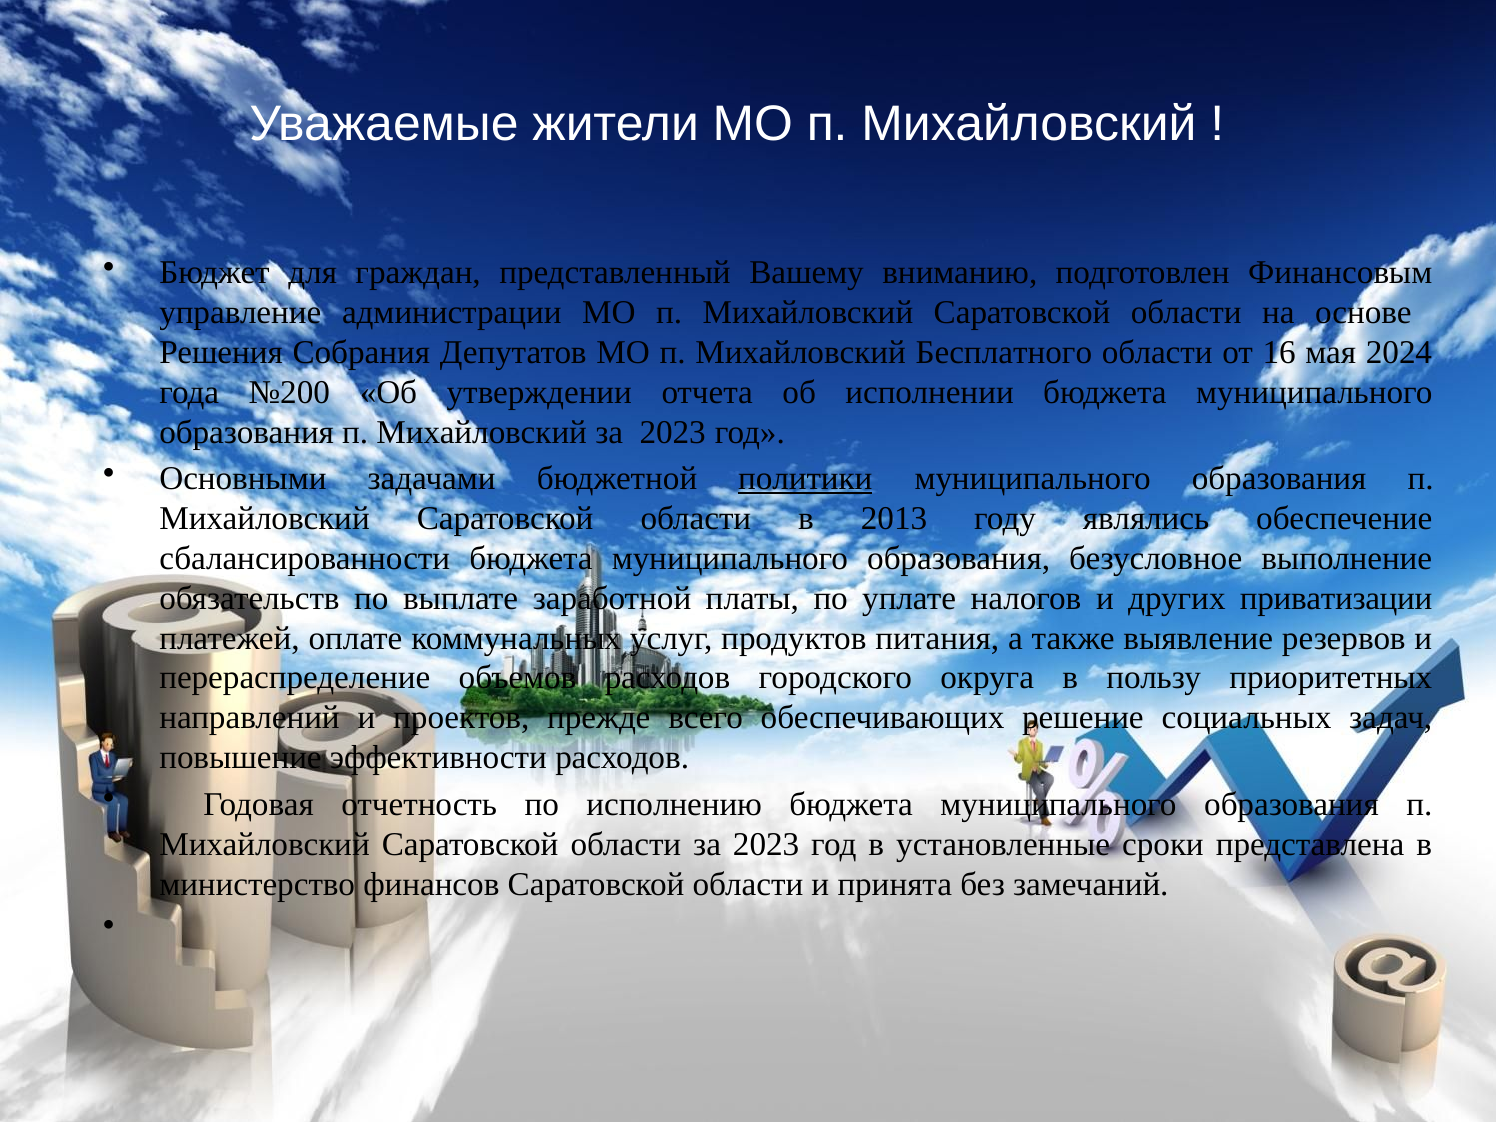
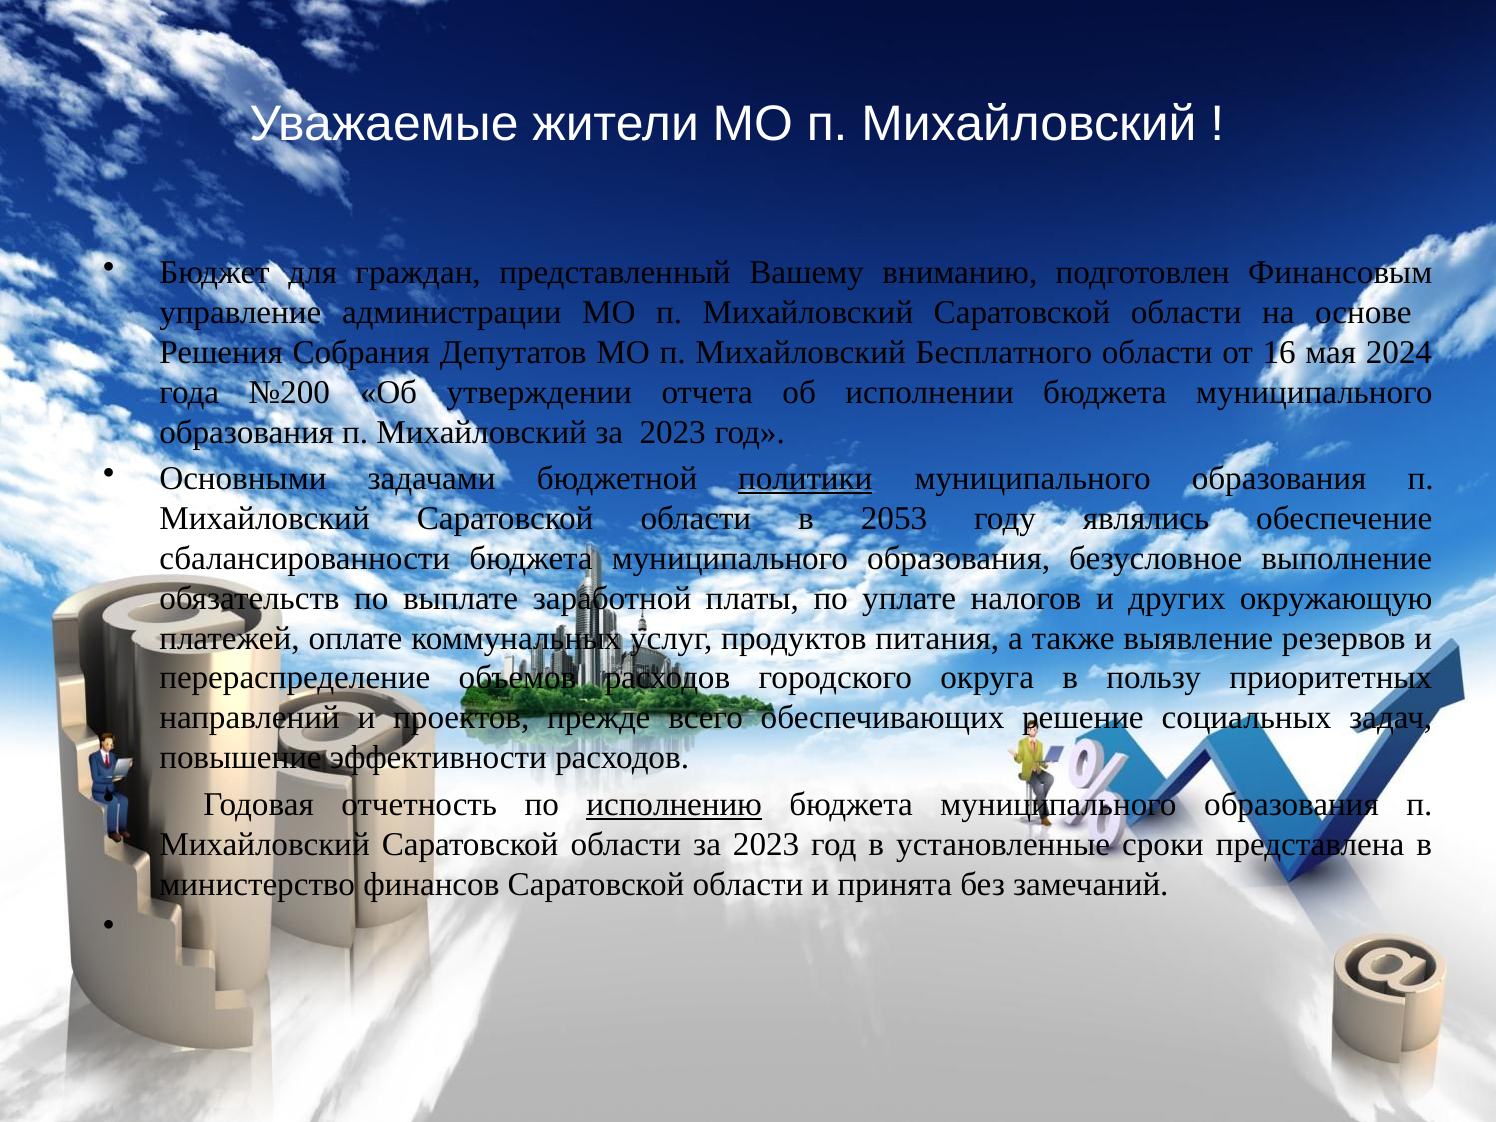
2013: 2013 -> 2053 (894, 519)
приватизации: приватизации -> окружающую (1336, 598)
исполнению underline: none -> present (674, 804)
